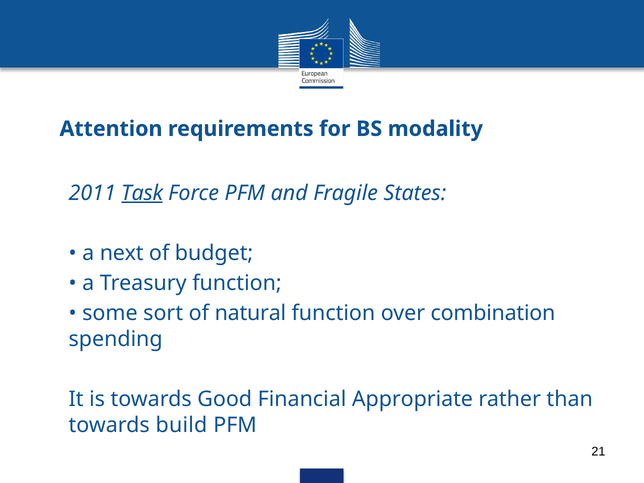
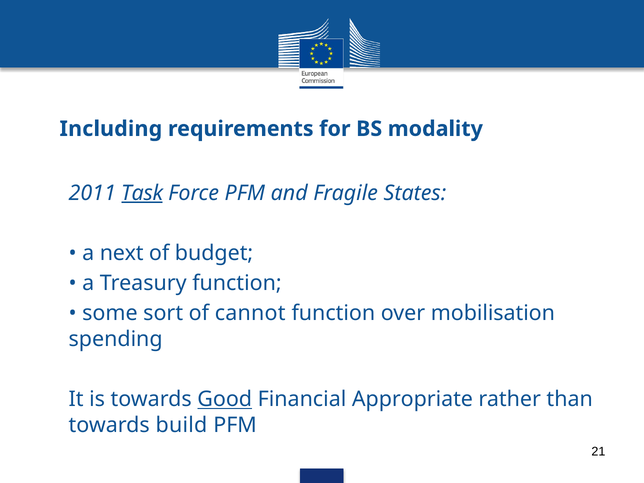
Attention: Attention -> Including (111, 129)
natural: natural -> cannot (250, 313)
combination: combination -> mobilisation (493, 313)
Good underline: none -> present (225, 399)
